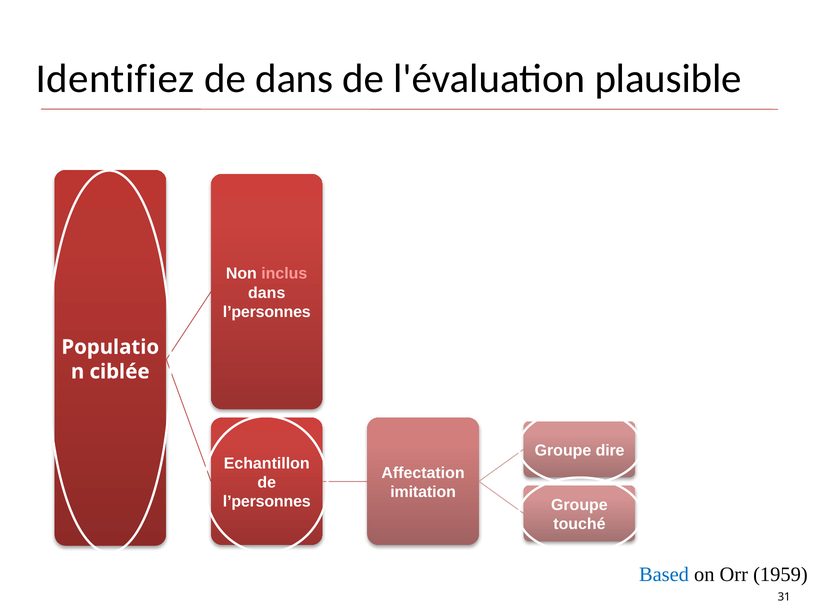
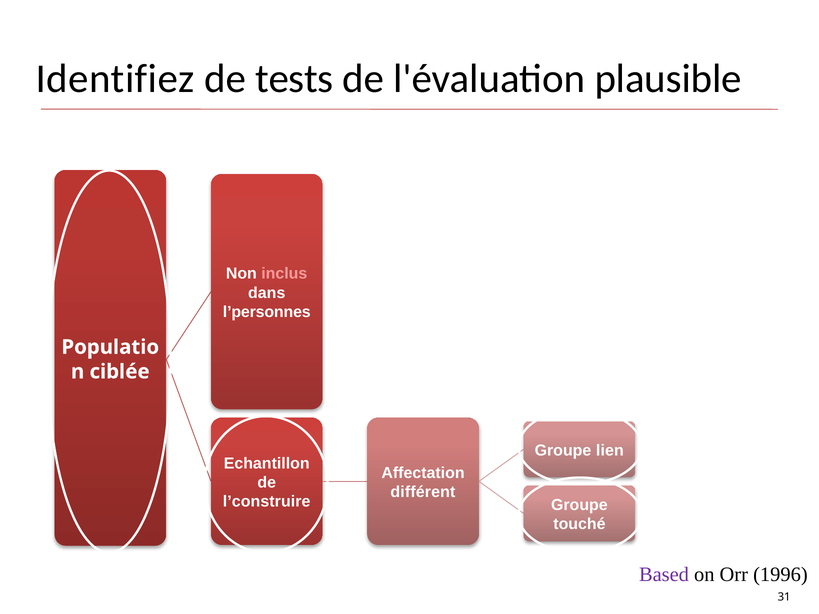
de dans: dans -> tests (294, 79)
dire: dire -> lien (610, 451)
imitation: imitation -> différent (423, 492)
l’personnes: l’personnes -> l’construire (267, 502)
Based colour: blue -> purple (664, 575)
1959: 1959 -> 1996 (780, 575)
